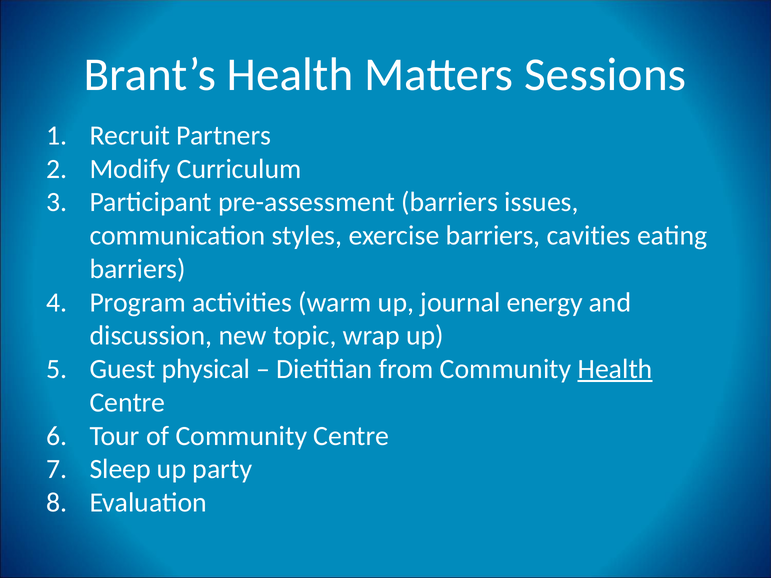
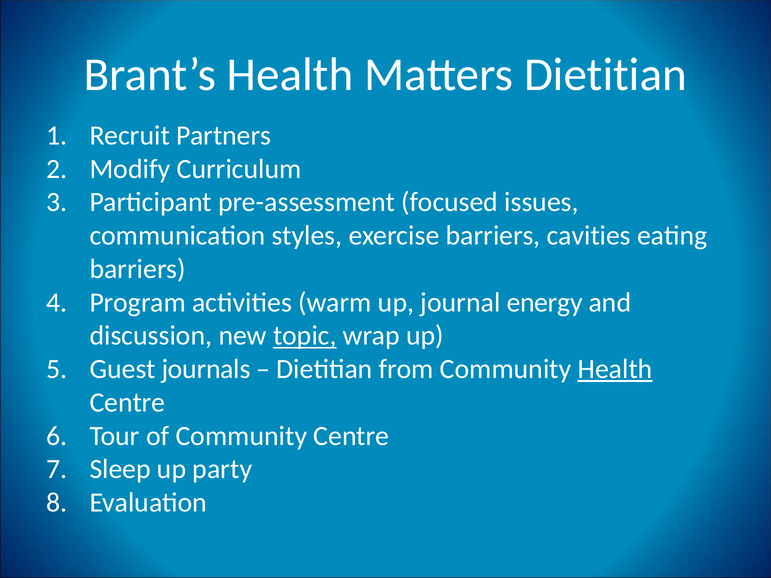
Matters Sessions: Sessions -> Dietitian (605, 75)
pre-assessment barriers: barriers -> focused (450, 202)
topic underline: none -> present (305, 336)
physical: physical -> journals (206, 369)
